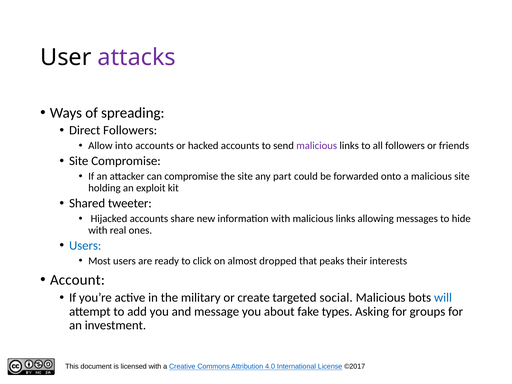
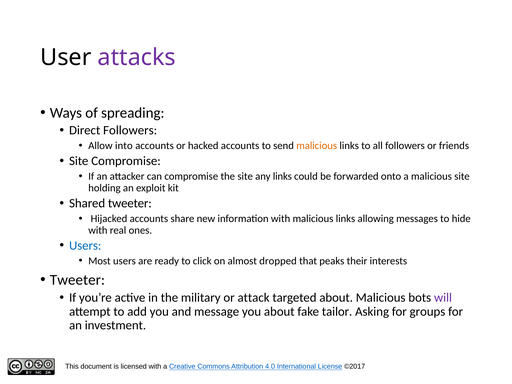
malicious colour: purple -> orange (317, 146)
any part: part -> links (282, 176)
Account: Account -> Tweeter (77, 280)
create: create -> attack (254, 298)
targeted social: social -> about (336, 298)
will colour: blue -> purple (443, 298)
types: types -> tailor (337, 311)
